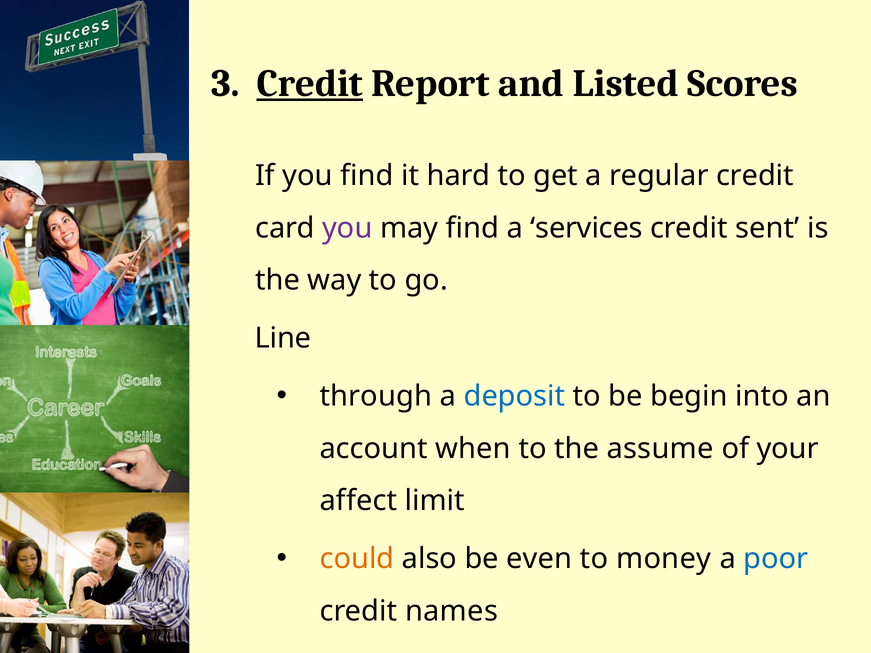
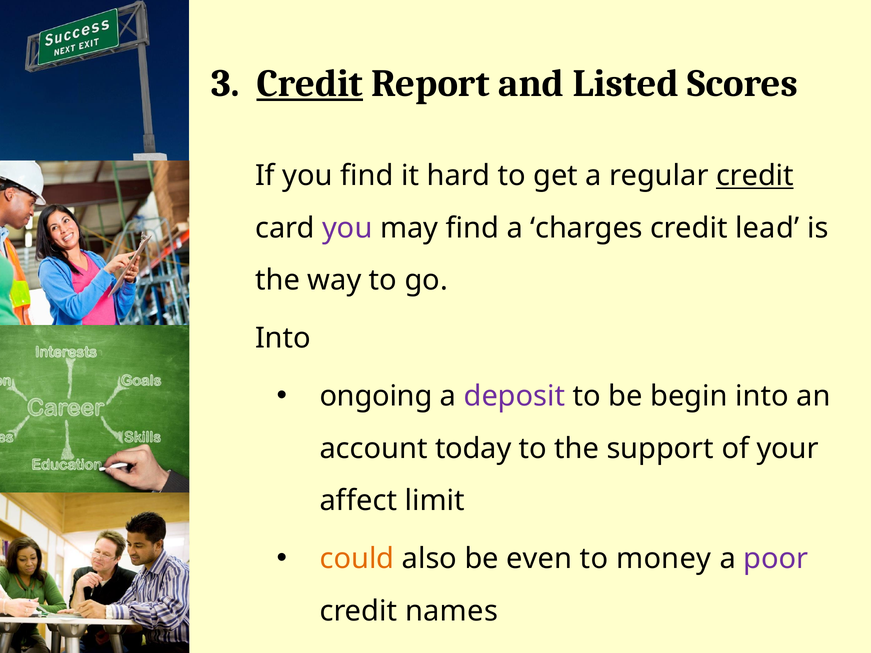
credit underline: none -> present (755, 176)
services: services -> charges (587, 228)
sent: sent -> lead (767, 228)
Line: Line -> Into (283, 338)
through: through -> ongoing (376, 396)
deposit colour: blue -> purple (514, 396)
when: when -> today (473, 449)
assume: assume -> support (660, 449)
poor colour: blue -> purple (776, 559)
